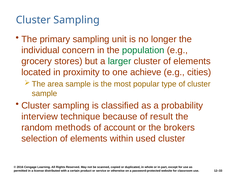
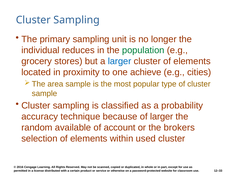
concern: concern -> reduces (78, 50)
larger colour: green -> blue (120, 61)
interview: interview -> accuracy (40, 117)
of result: result -> larger (162, 117)
methods: methods -> available (73, 128)
